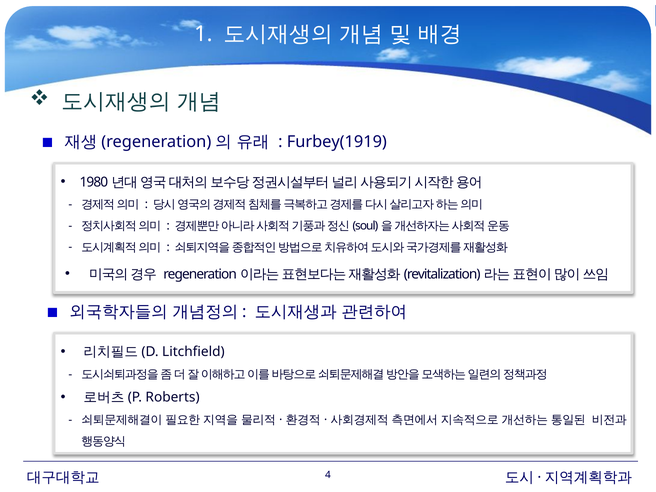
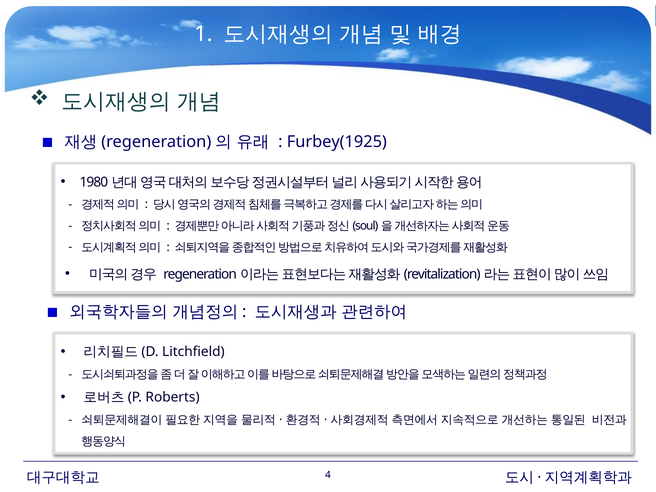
Furbey(1919: Furbey(1919 -> Furbey(1925 (337, 142)
